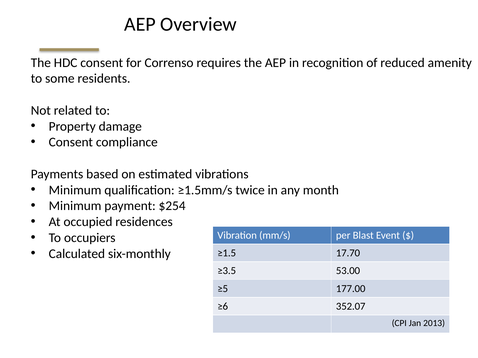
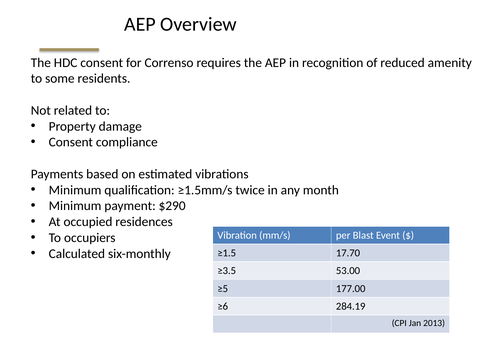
$254: $254 -> $290 (172, 206)
352.07: 352.07 -> 284.19 (351, 307)
